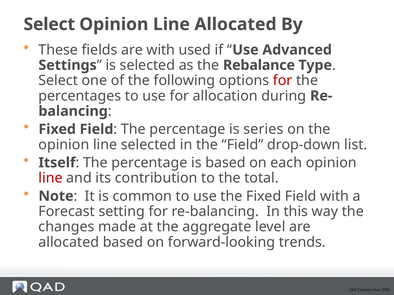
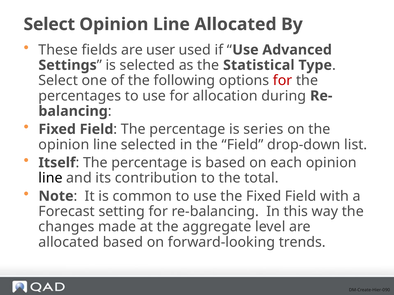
are with: with -> user (161, 50)
Rebalance: Rebalance -> Statistical (259, 65)
line colour: red -> black (50, 178)
